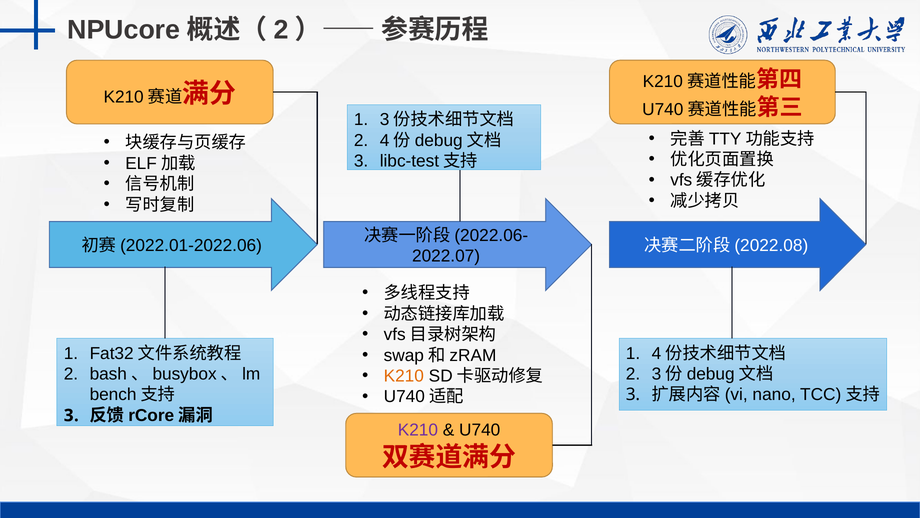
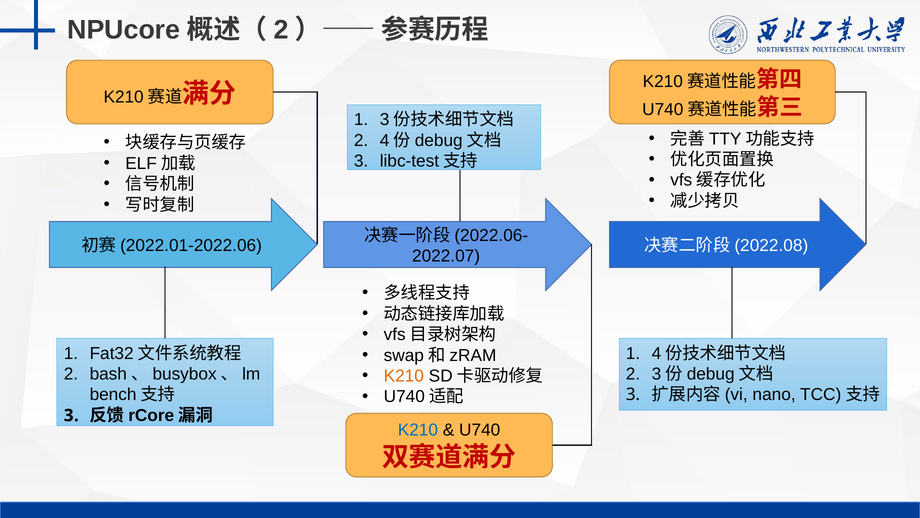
K210 colour: purple -> blue (418, 430)
